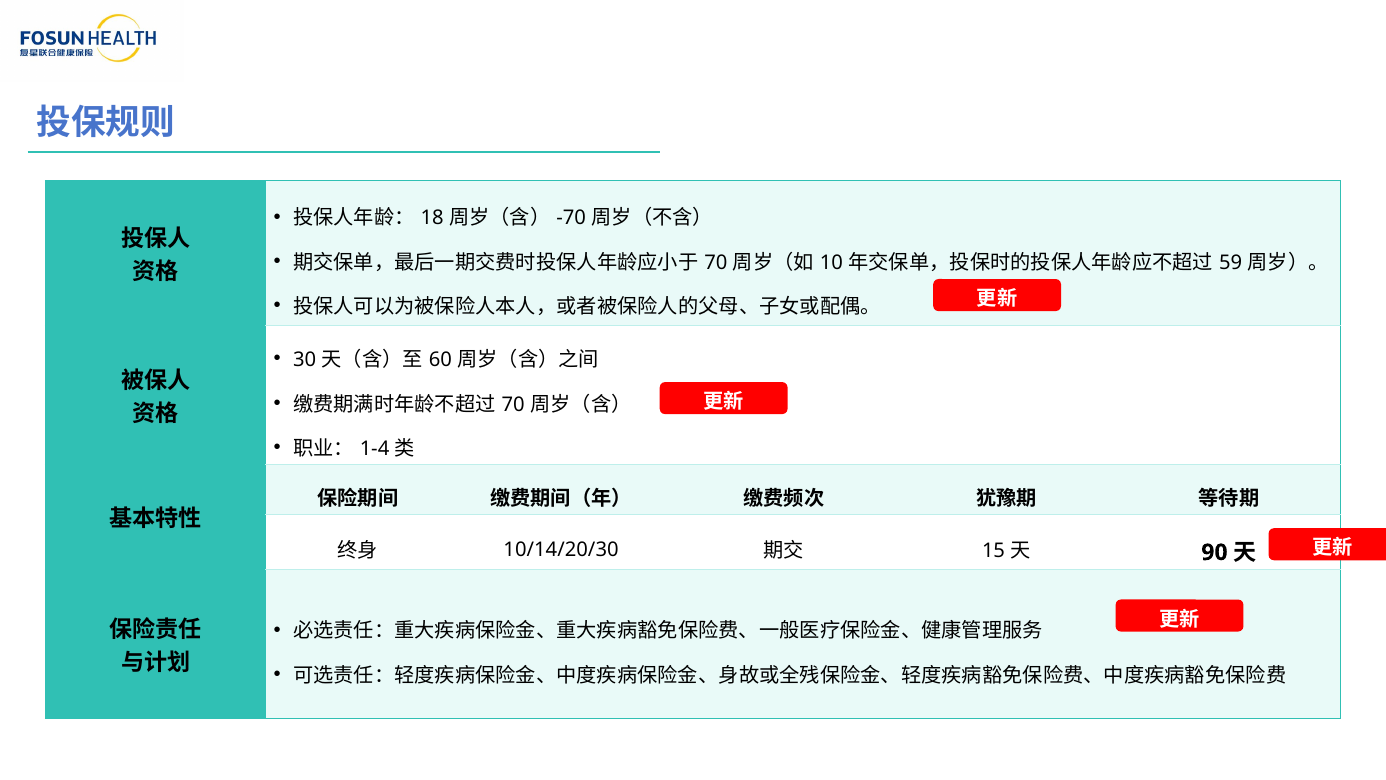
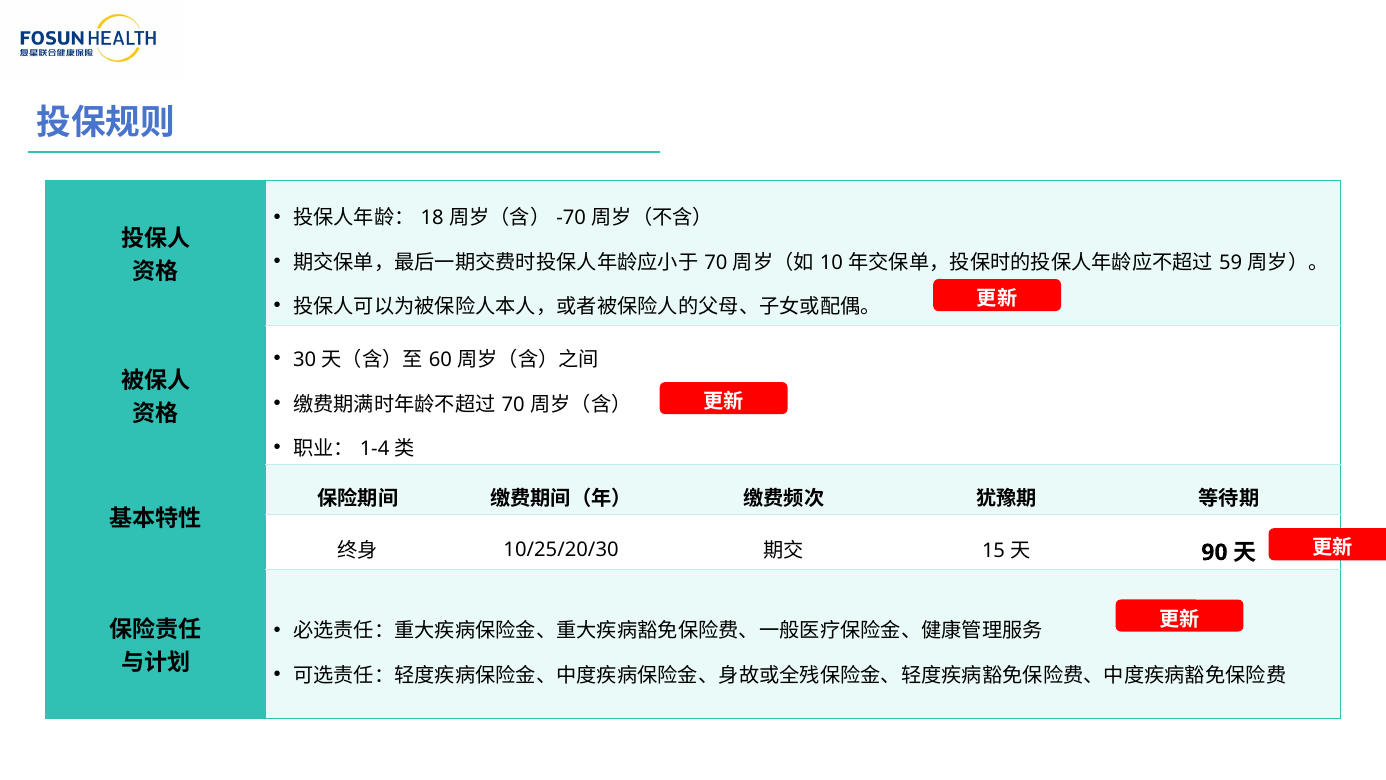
10/14/20/30: 10/14/20/30 -> 10/25/20/30 (561, 550)
